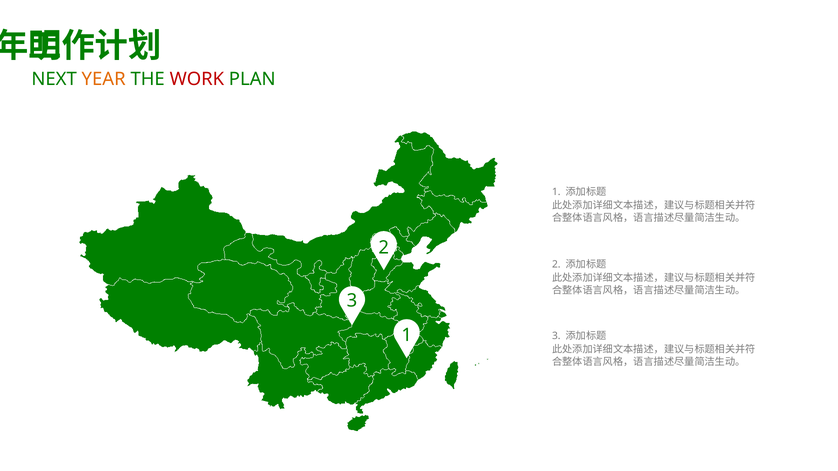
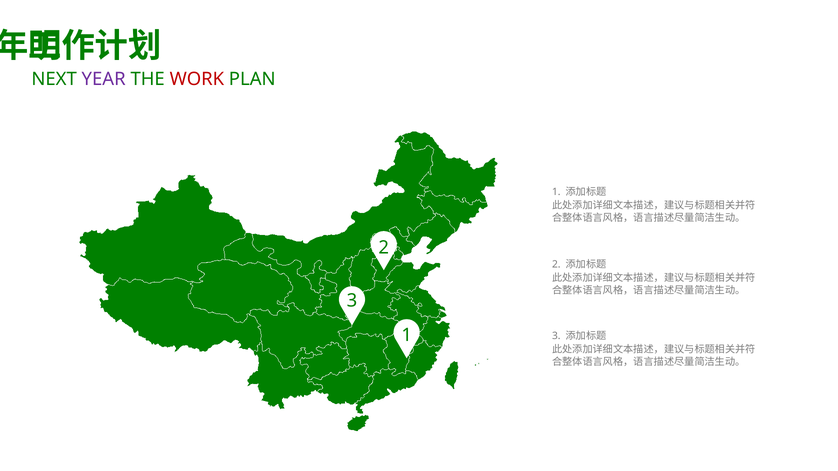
YEAR colour: orange -> purple (104, 79)
